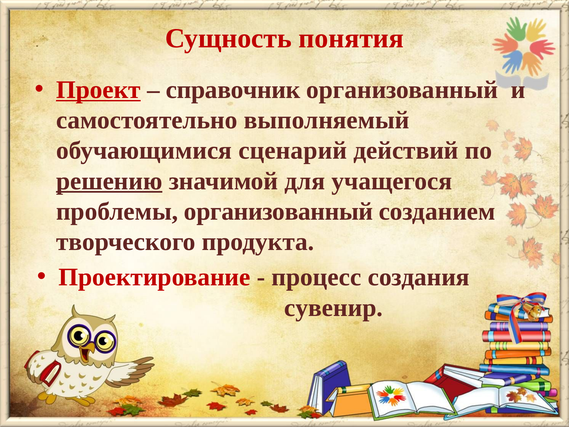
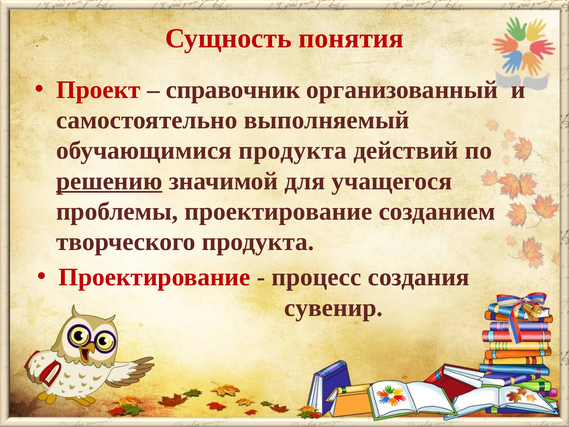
Проект underline: present -> none (98, 90)
обучающимися сценарий: сценарий -> продукта (293, 151)
проблемы организованный: организованный -> проектирование (278, 211)
